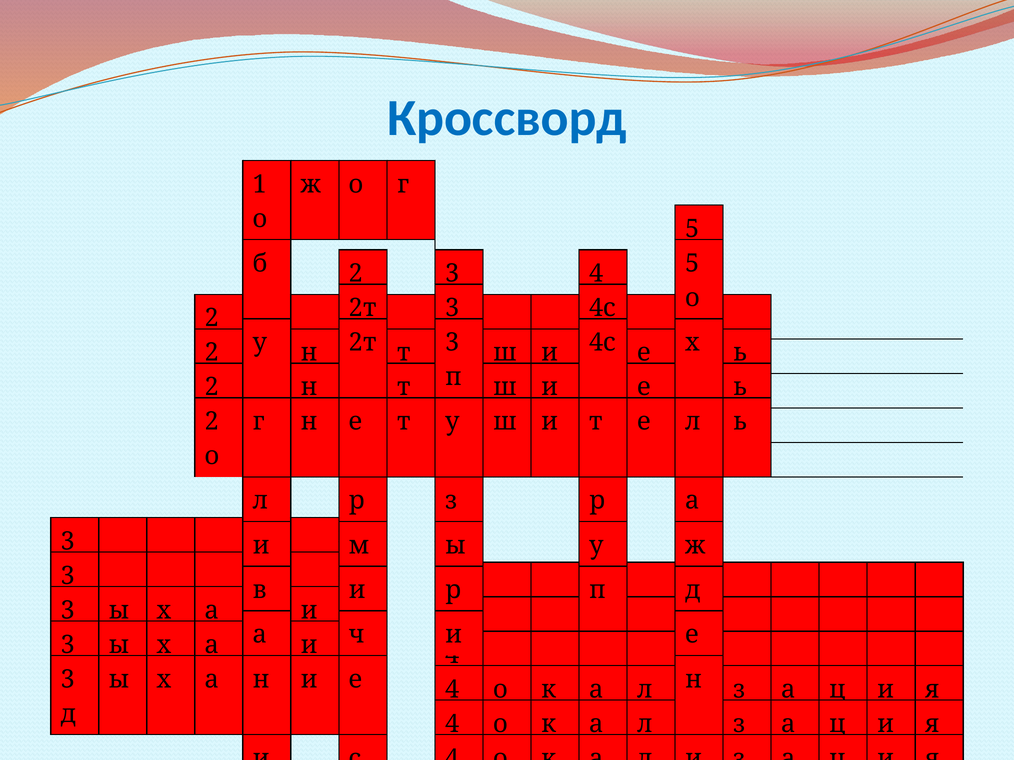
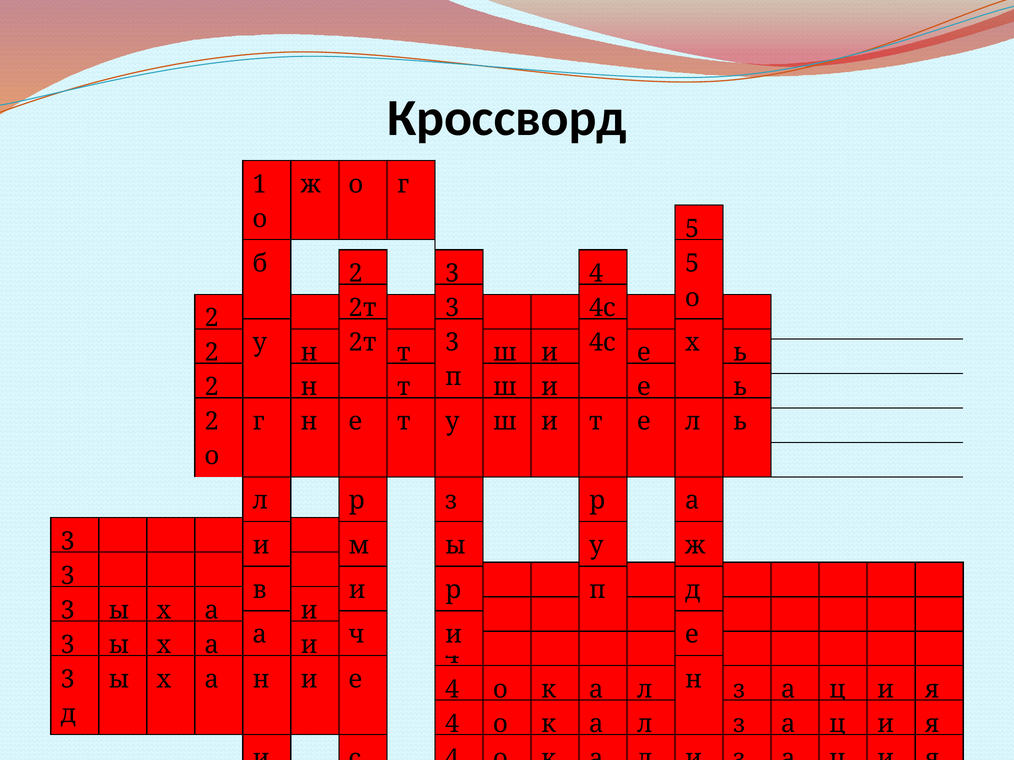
Кроссворд colour: blue -> black (507, 118)
